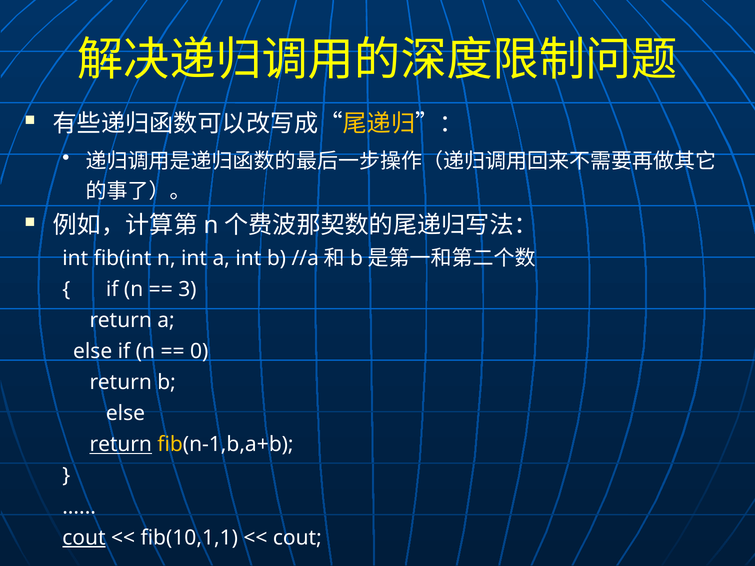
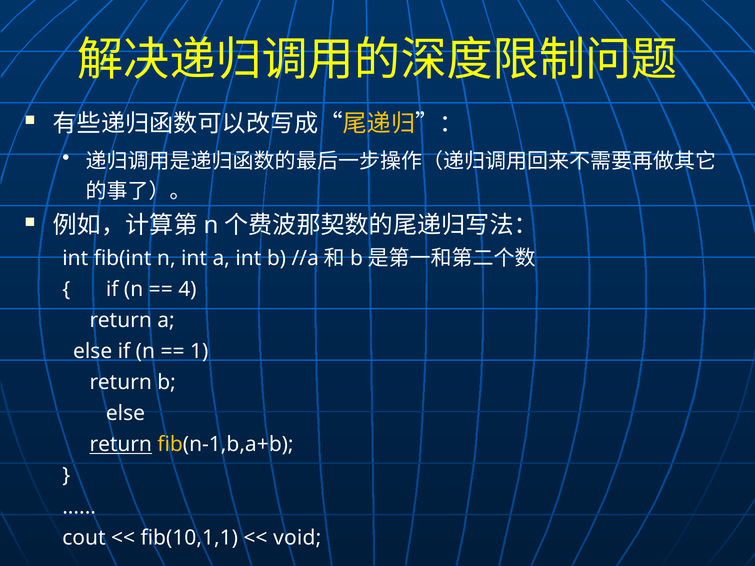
3: 3 -> 4 (187, 289)
0: 0 -> 1 (199, 351)
cout underline: present -> none (84, 538)
cout: cout -> void (297, 538)
